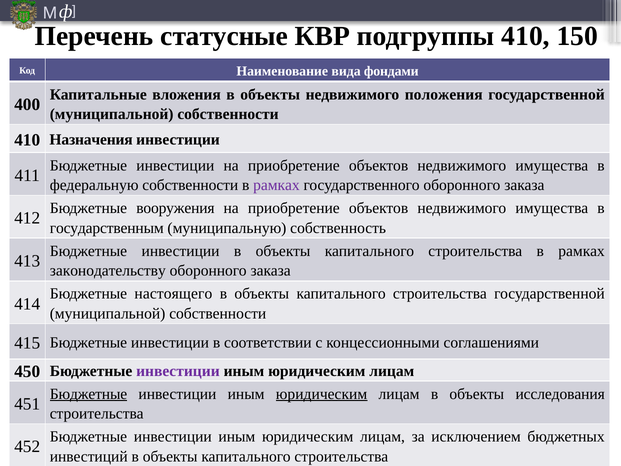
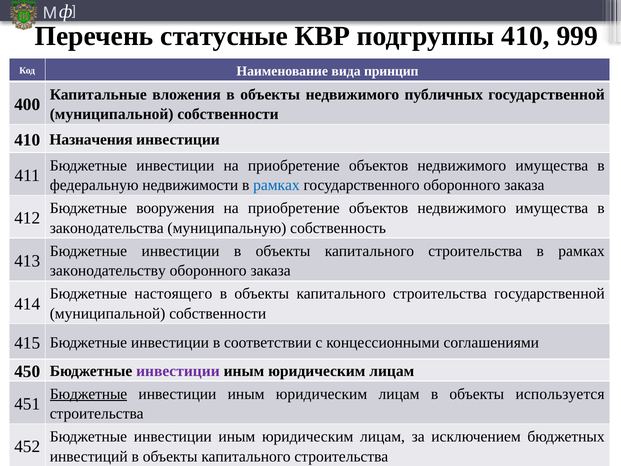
150: 150 -> 999 (577, 36)
фондами: фондами -> принцип (391, 71)
положения: положения -> публичных (444, 94)
федеральную собственности: собственности -> недвижимости (190, 185)
рамках colour: purple -> blue (276, 185)
государственным: государственным -> законодательства (107, 228)
юридическим underline: present -> none (322, 394)
исследования: исследования -> используется (560, 394)
